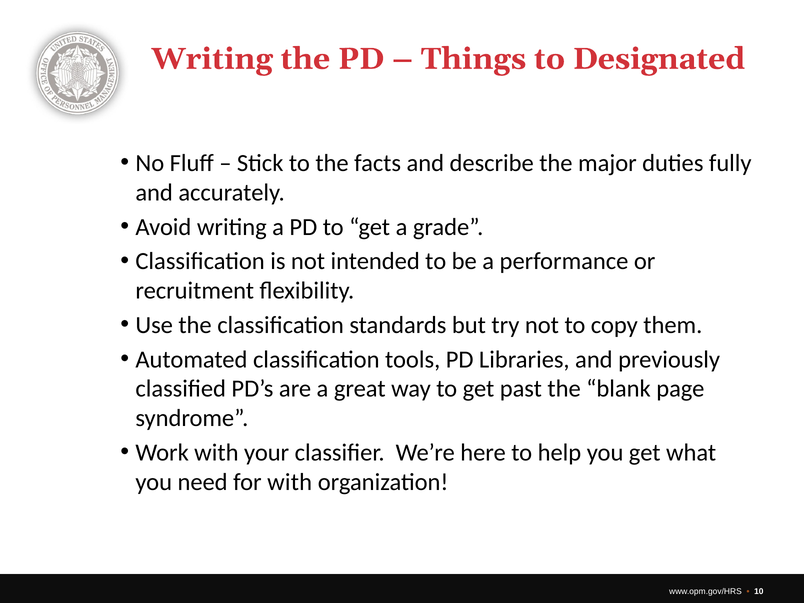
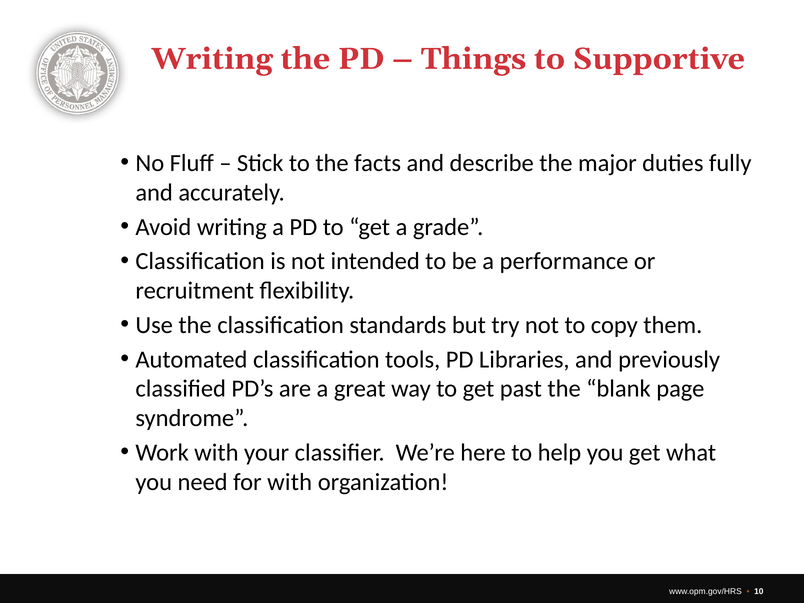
Designated: Designated -> Supportive (659, 59)
